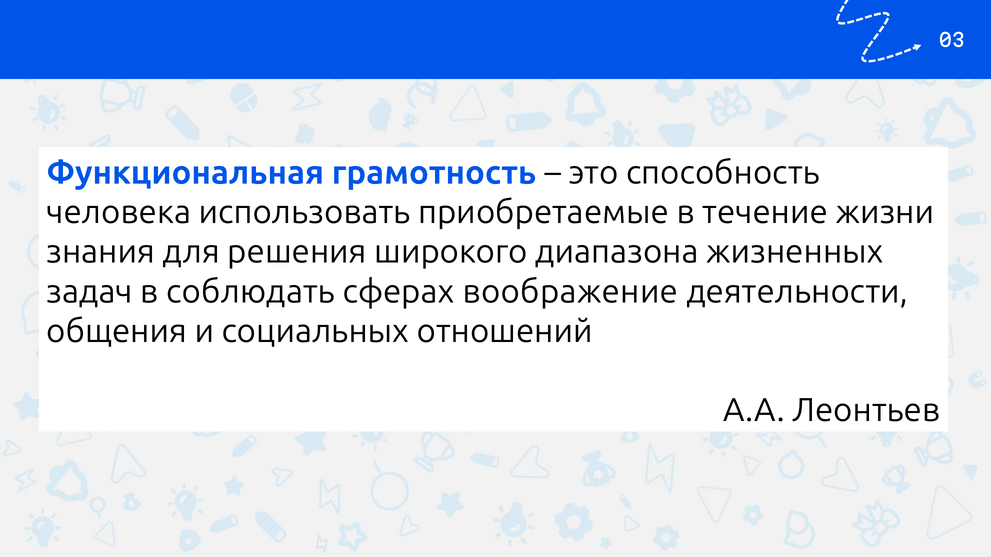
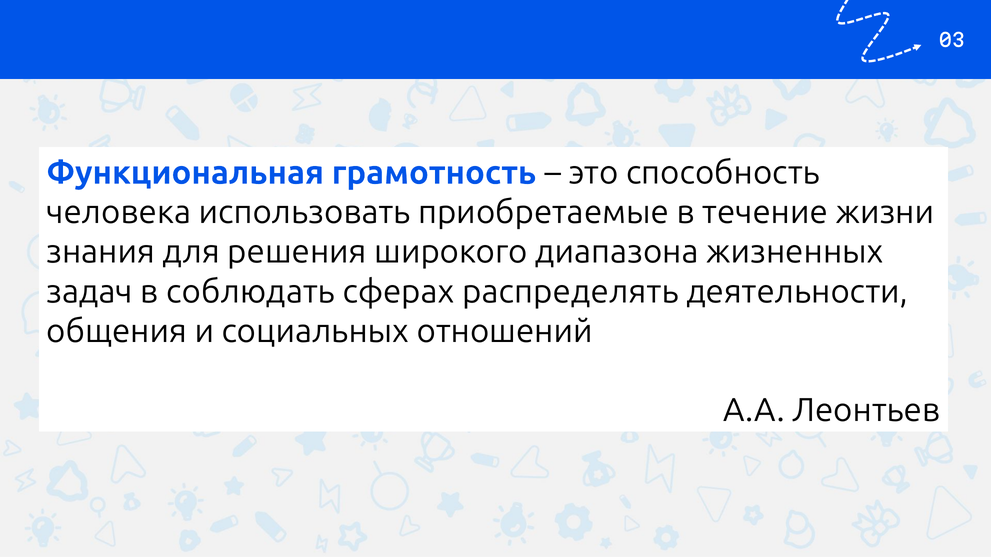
воображение: воображение -> распределять (570, 292)
